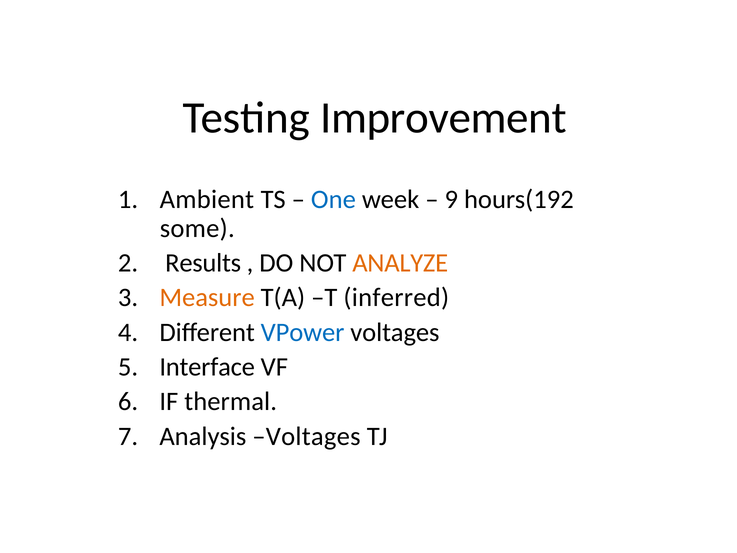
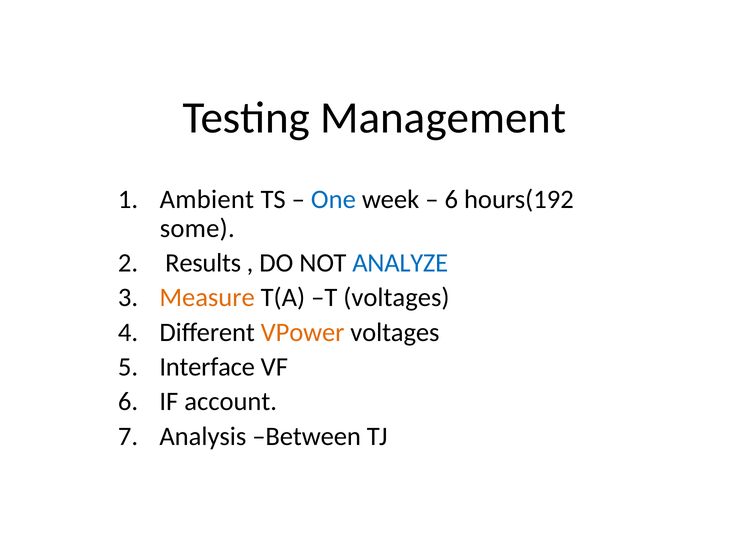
Improvement: Improvement -> Management (443, 118)
9: 9 -> 6 (451, 200)
ANALYZE colour: orange -> blue (400, 263)
T inferred: inferred -> voltages (396, 298)
VPower colour: blue -> orange (303, 332)
thermal: thermal -> account (231, 401)
Analysis Voltages: Voltages -> Between (307, 436)
